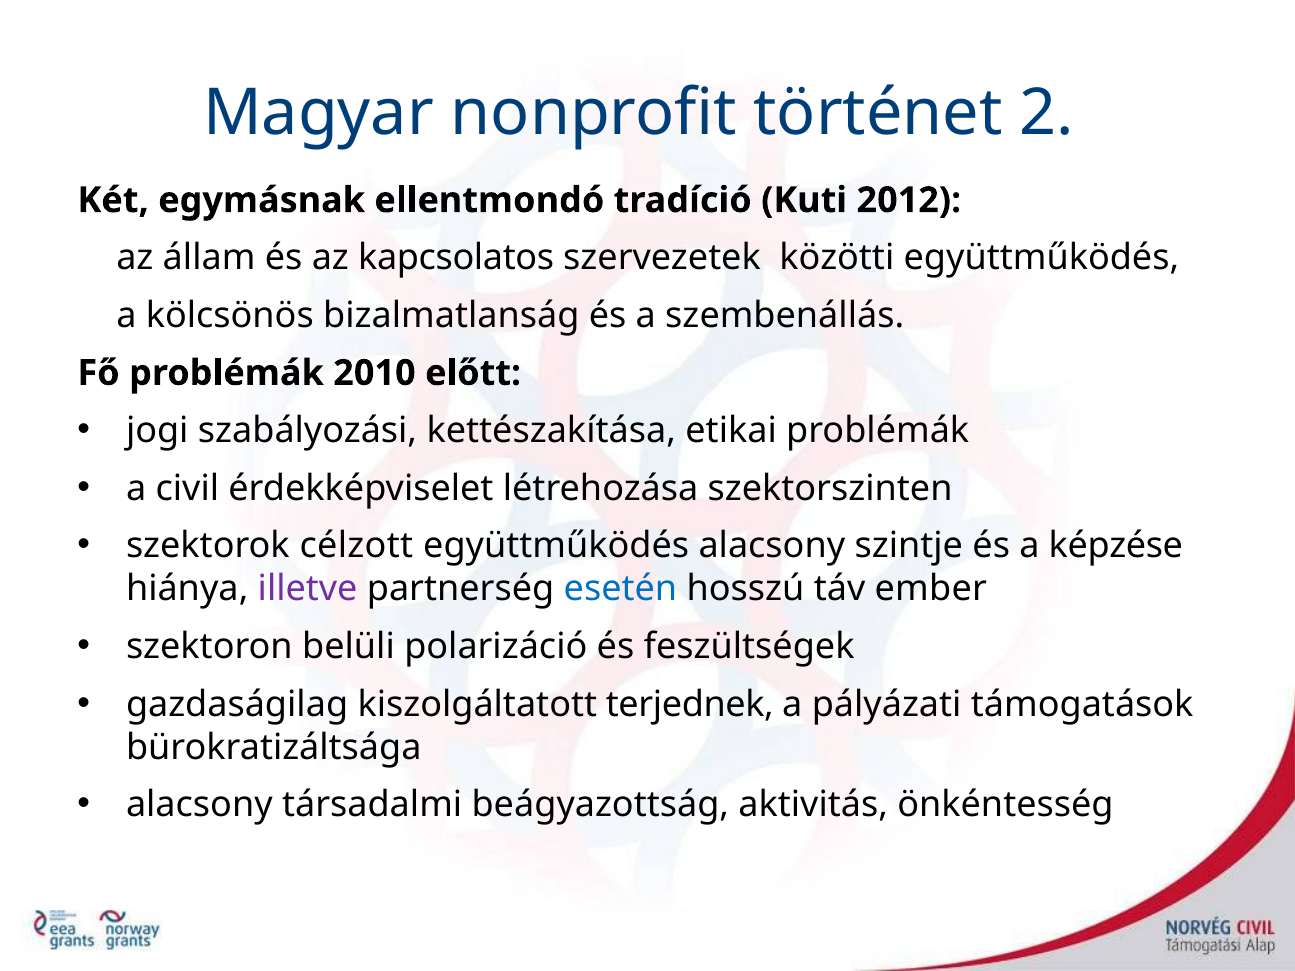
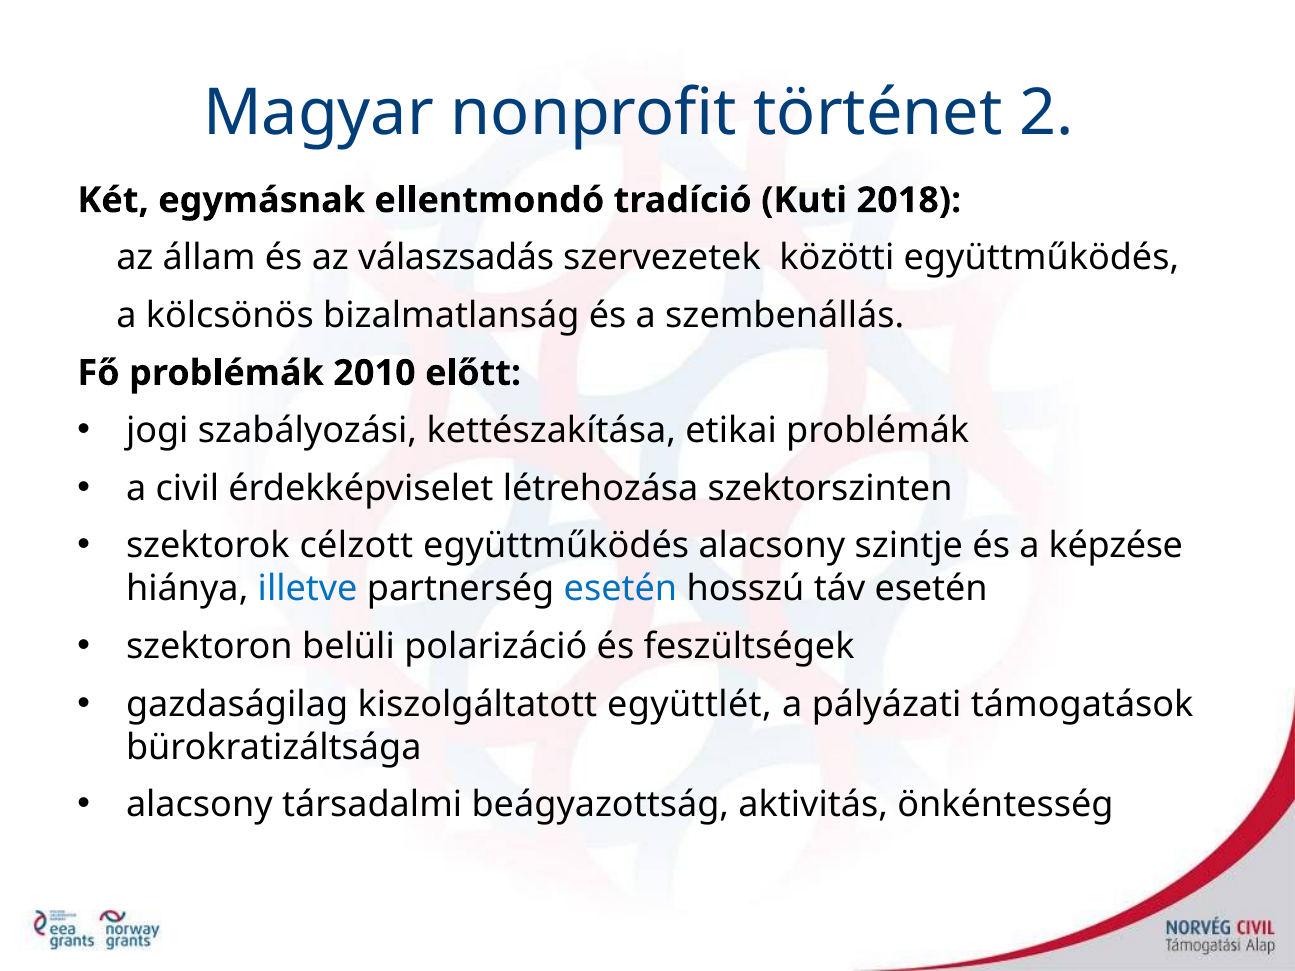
2012: 2012 -> 2018 (909, 200)
kapcsolatos: kapcsolatos -> válaszsadás (456, 258)
illetve colour: purple -> blue (308, 589)
táv ember: ember -> esetén (931, 589)
terjednek: terjednek -> együttlét (689, 704)
